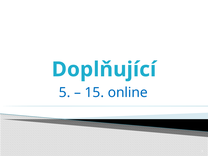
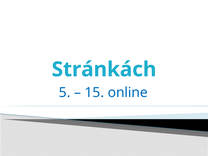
Doplňující: Doplňující -> Stránkách (104, 69)
